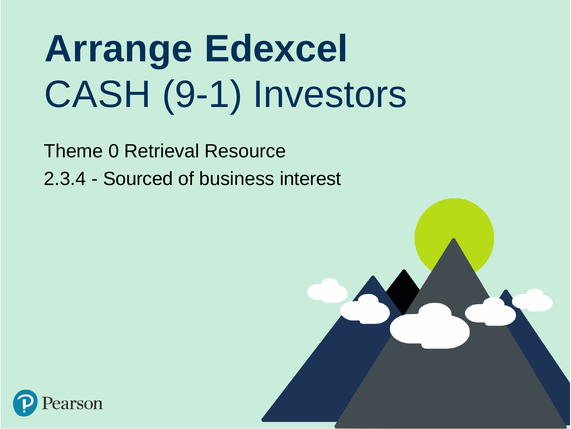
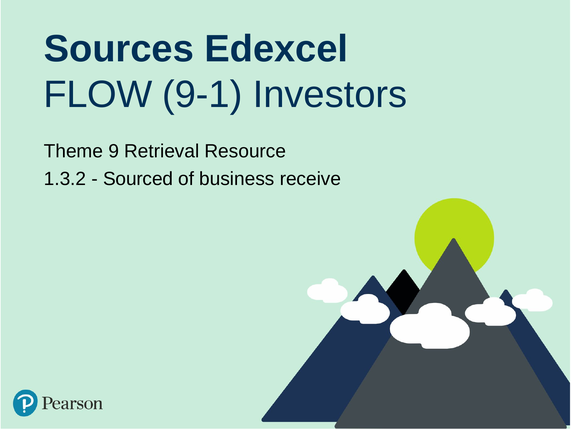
Arrange: Arrange -> Sources (119, 49)
CASH: CASH -> FLOW (98, 94)
0: 0 -> 9 (114, 151)
2.3.4: 2.3.4 -> 1.3.2 (65, 179)
interest: interest -> receive (310, 179)
